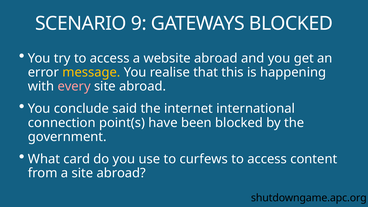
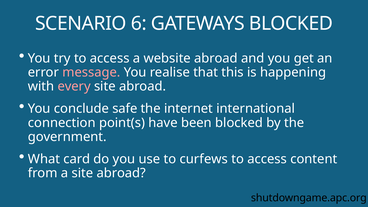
9: 9 -> 6 (139, 24)
message colour: yellow -> pink (91, 72)
said: said -> safe (125, 109)
